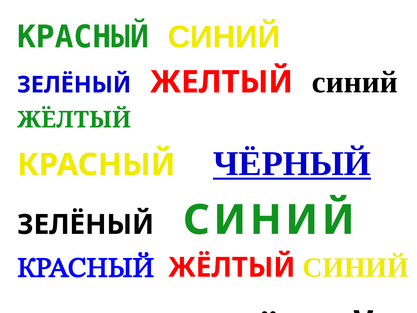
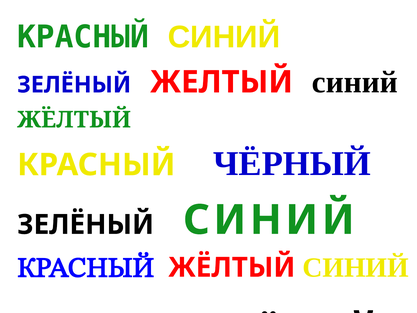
ЧЁРНЫЙ underline: present -> none (292, 164)
